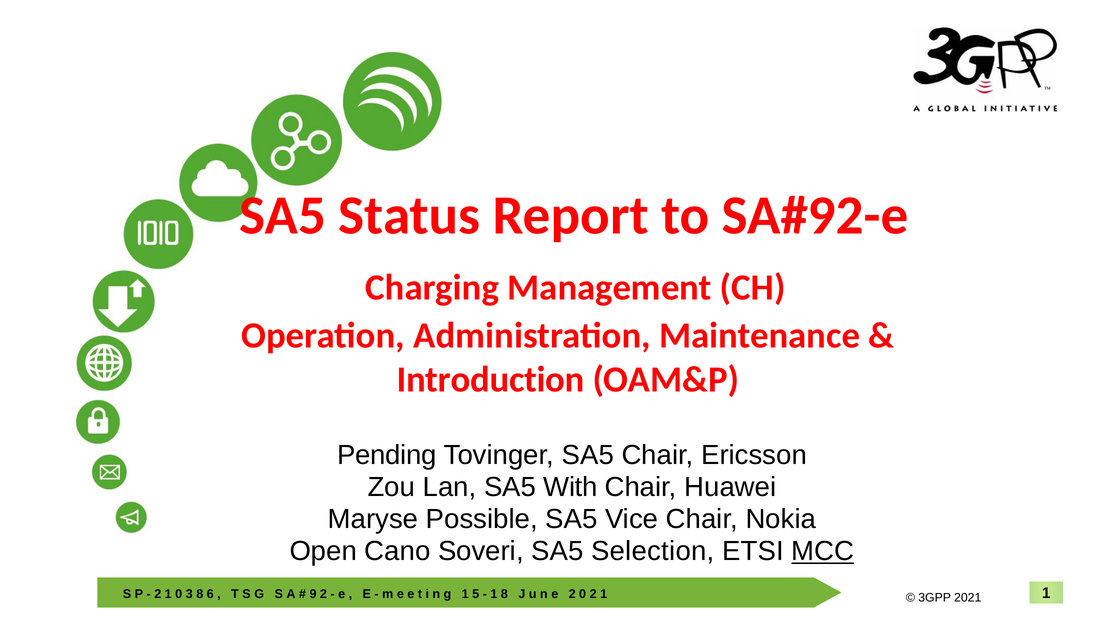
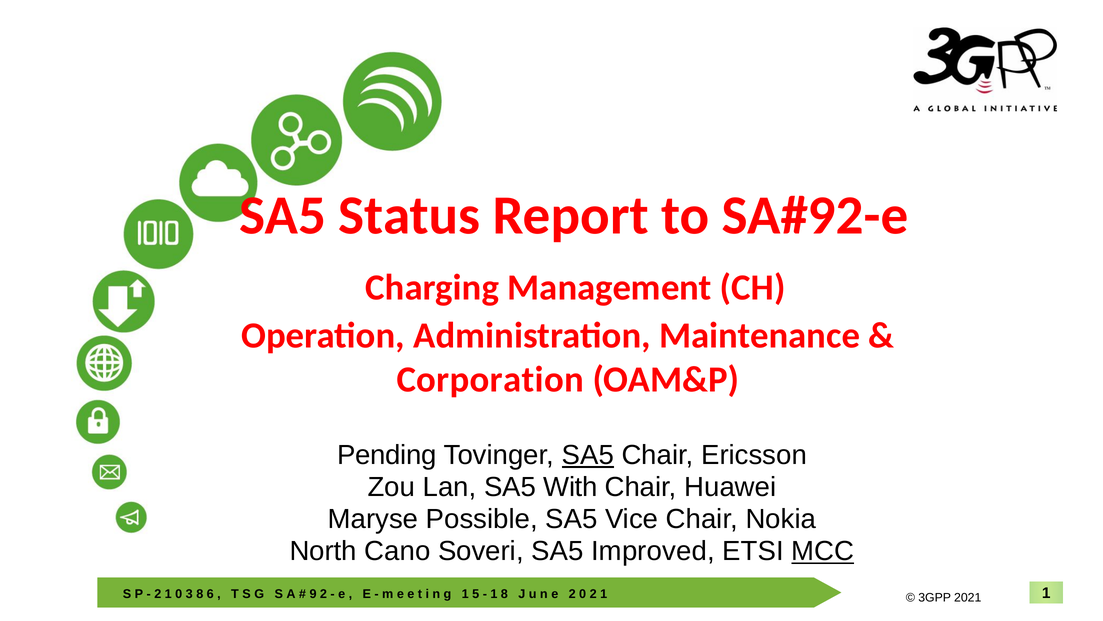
Introduction: Introduction -> Corporation (490, 379)
SA5 underline: none -> present (588, 455)
Open: Open -> North (323, 551)
Selection: Selection -> Improved (653, 551)
